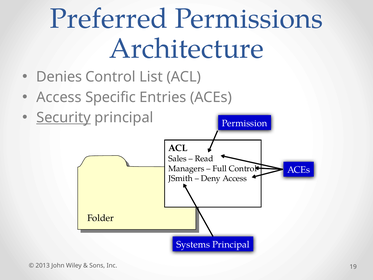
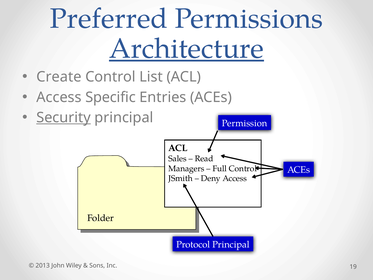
Architecture underline: none -> present (186, 49)
Denies: Denies -> Create (59, 77)
Systems: Systems -> Protocol (193, 244)
